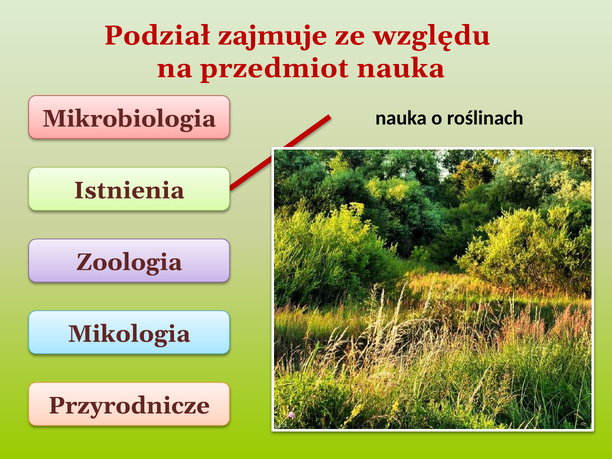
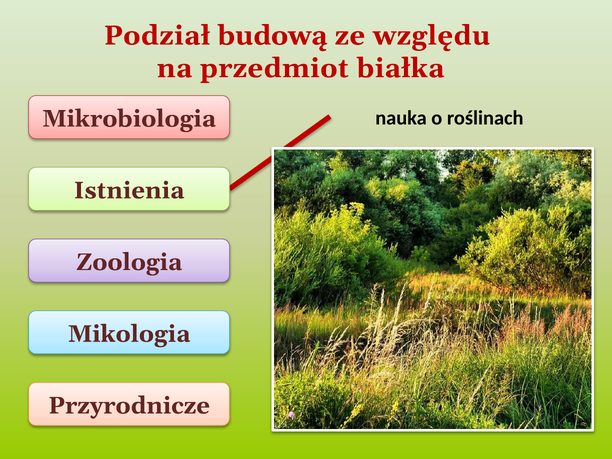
zajmuje: zajmuje -> budową (273, 36)
przedmiot nauka: nauka -> białka (401, 68)
